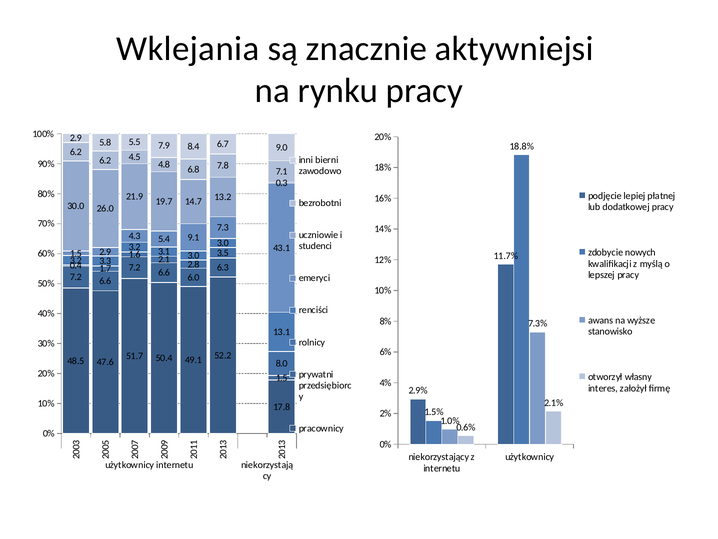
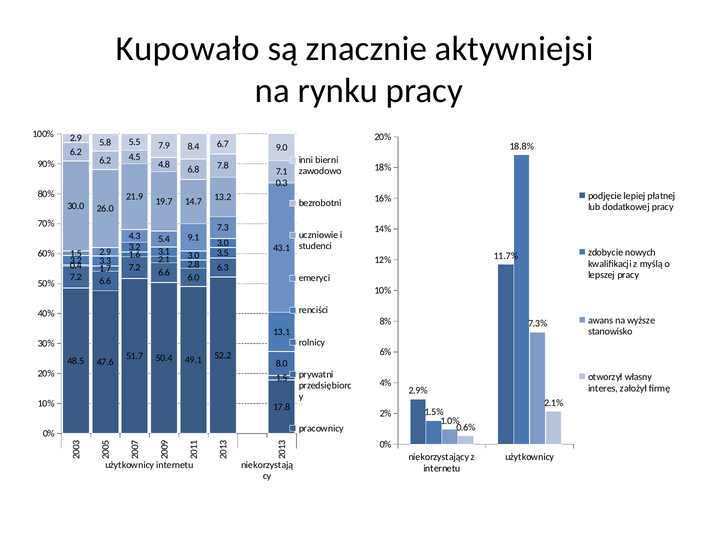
Wklejania: Wklejania -> Kupowało (188, 49)
